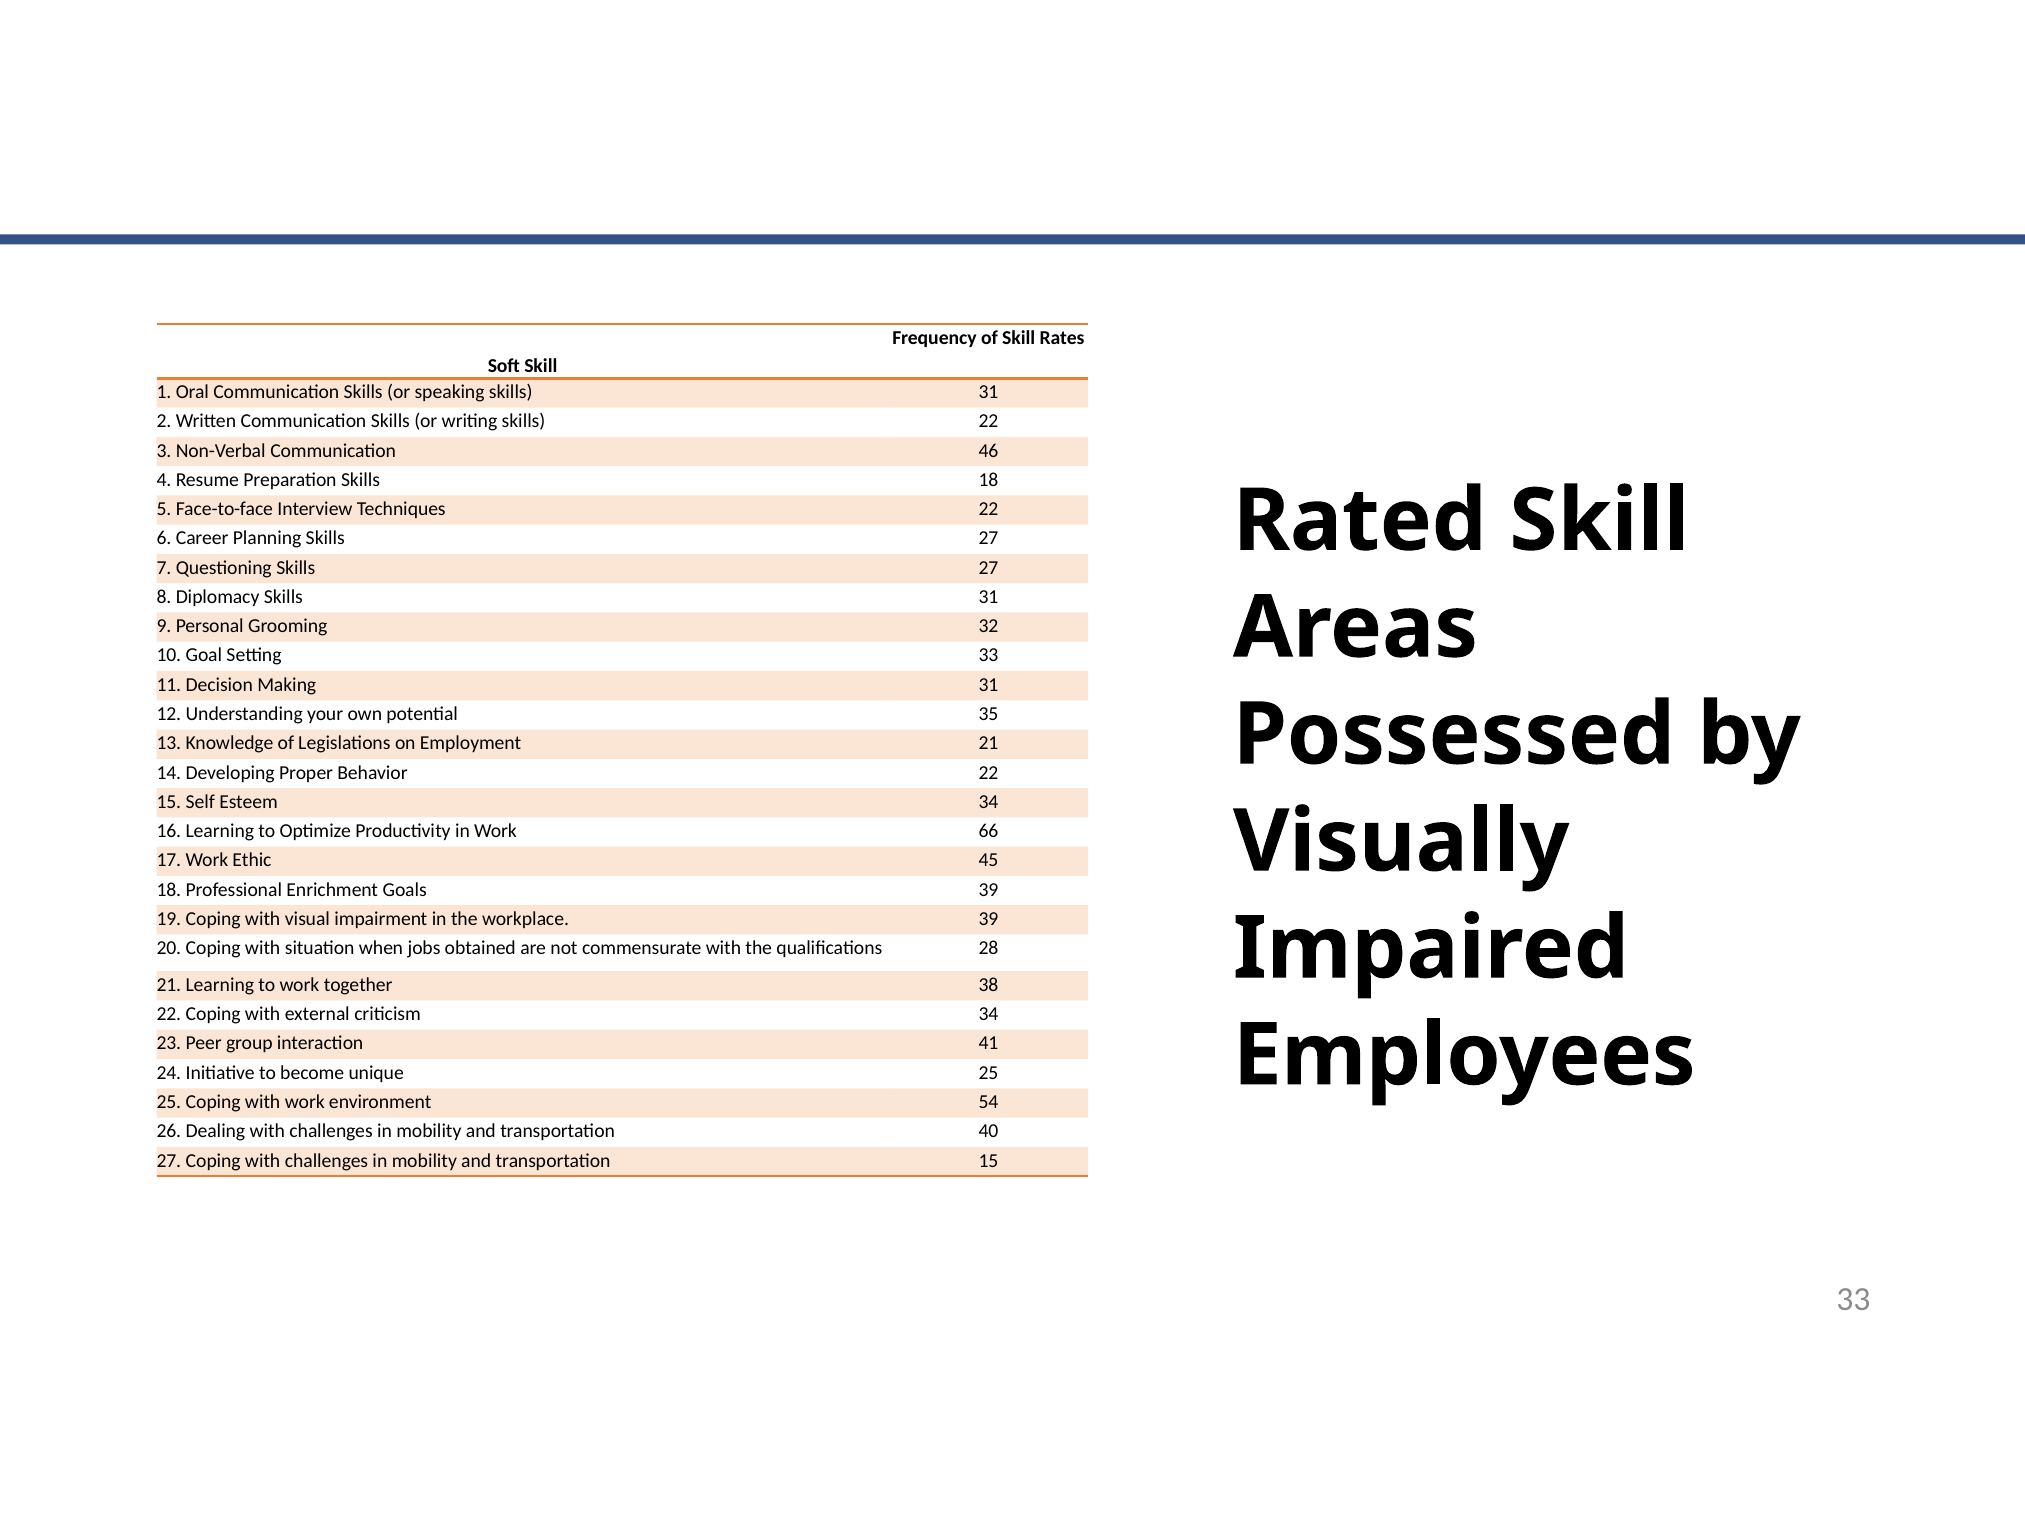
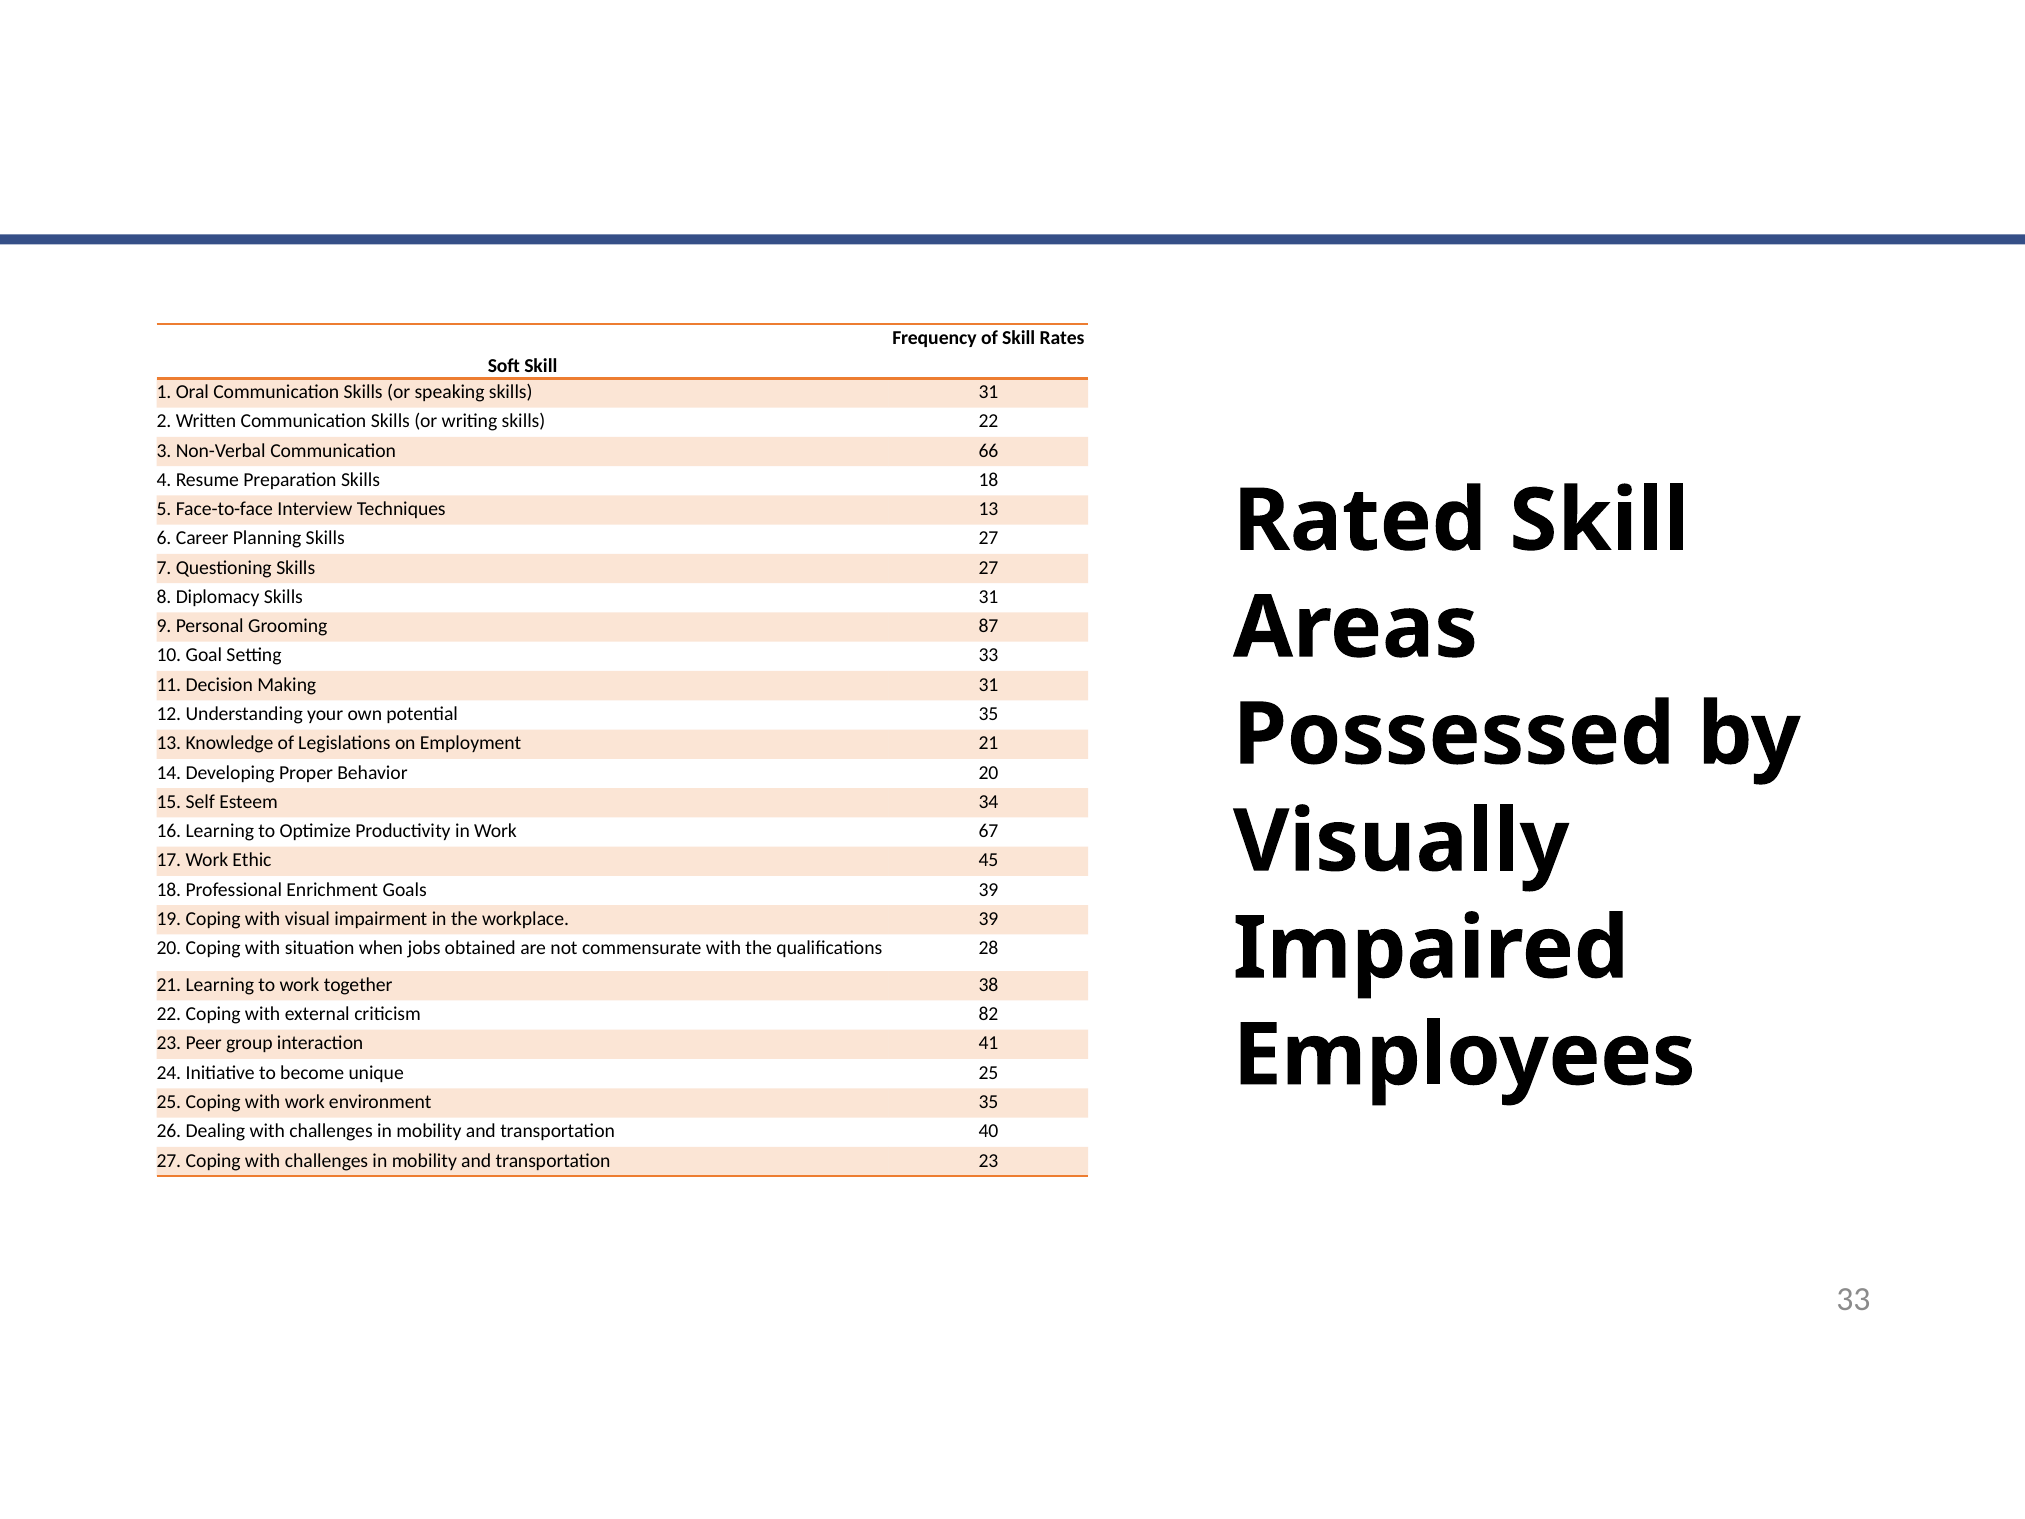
46: 46 -> 66 (988, 451)
Techniques 22: 22 -> 13 (988, 509)
32: 32 -> 87 (988, 626)
Behavior 22: 22 -> 20 (988, 772)
66: 66 -> 67 (988, 831)
criticism 34: 34 -> 82 (988, 1014)
environment 54: 54 -> 35 (988, 1102)
transportation 15: 15 -> 23 (988, 1160)
